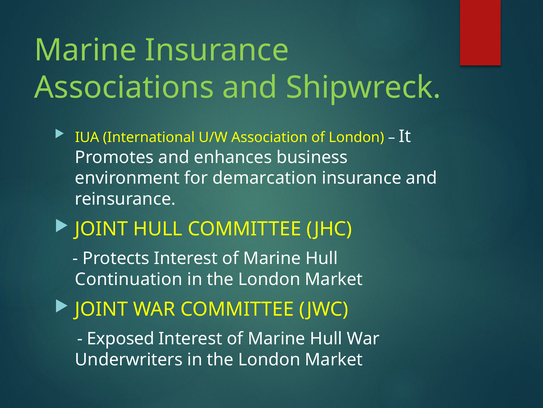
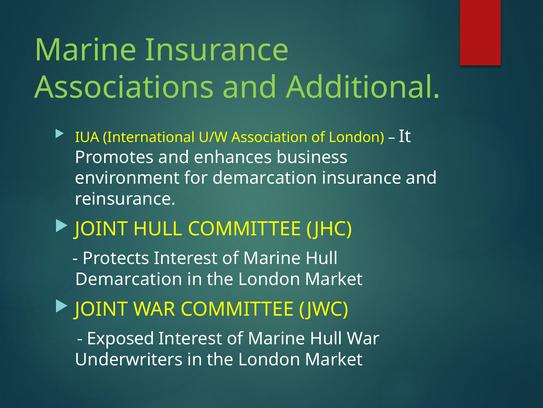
Shipwreck: Shipwreck -> Additional (363, 87)
Continuation: Continuation -> Demarcation (129, 279)
